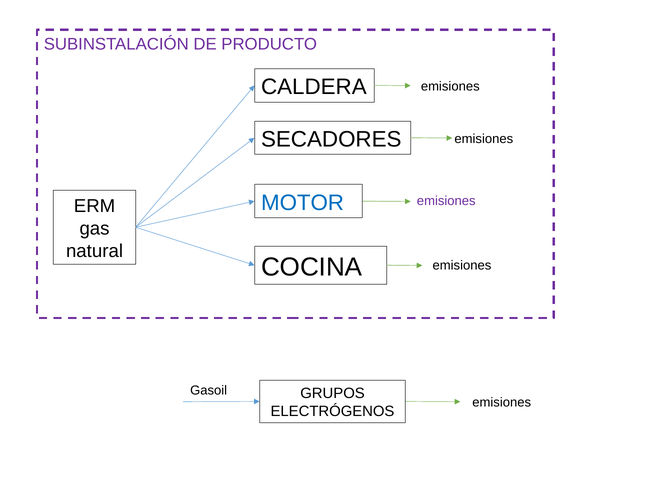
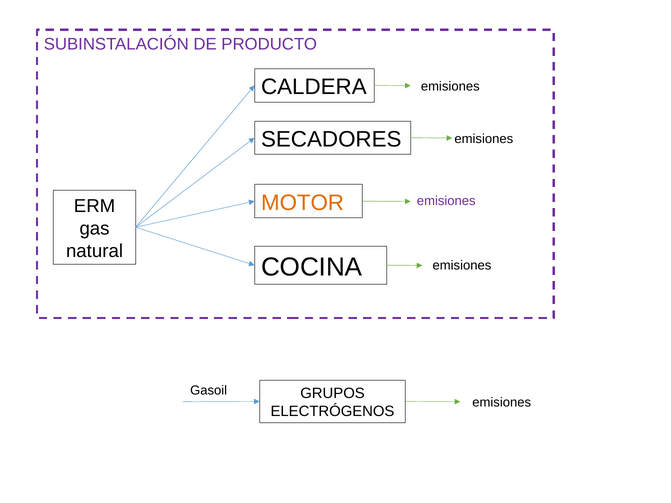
MOTOR colour: blue -> orange (303, 203)
